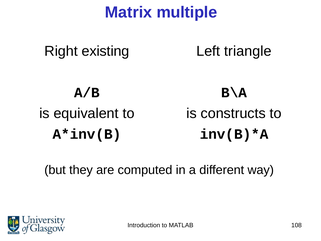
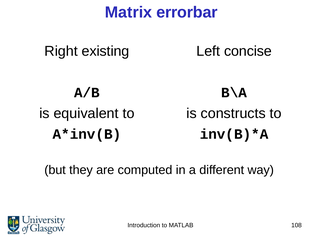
multiple: multiple -> errorbar (187, 12)
triangle: triangle -> concise (248, 51)
